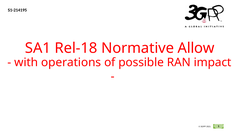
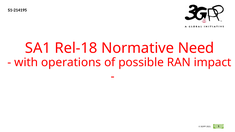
Allow: Allow -> Need (196, 48)
